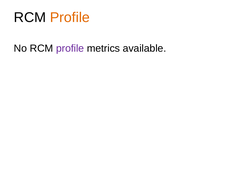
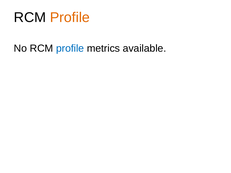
profile colour: purple -> blue (70, 48)
